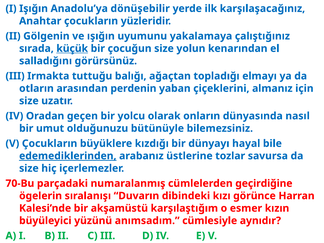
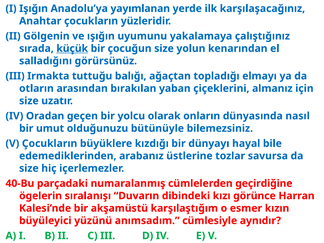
dönüşebilir: dönüşebilir -> yayımlanan (140, 9)
perdenin: perdenin -> bırakılan (133, 88)
edemediklerinden underline: present -> none (68, 156)
70-Bu: 70-Bu -> 40-Bu (20, 183)
